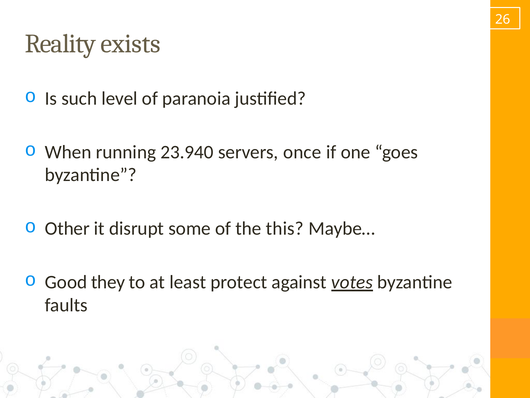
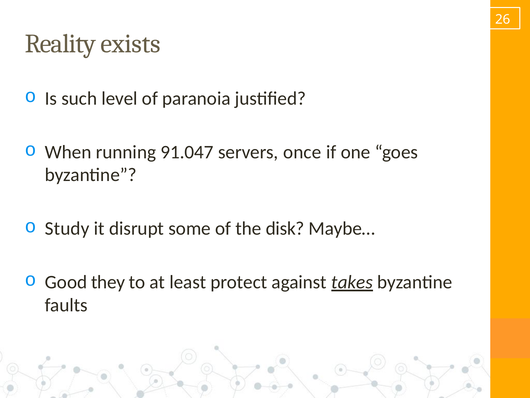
23.940: 23.940 -> 91.047 (187, 152)
Other: Other -> Study (67, 228)
this: this -> disk (285, 228)
votes: votes -> takes (352, 282)
